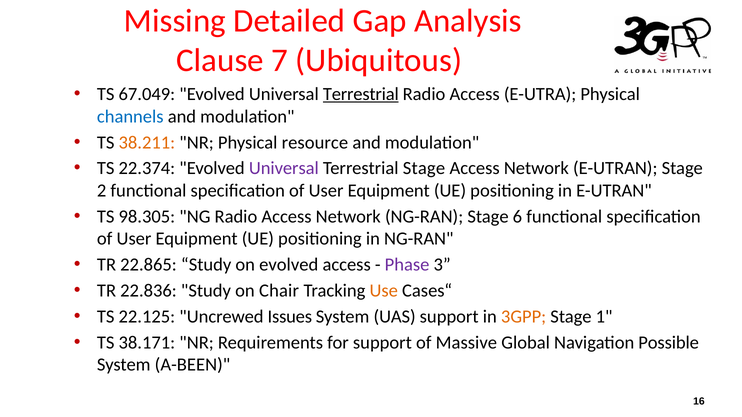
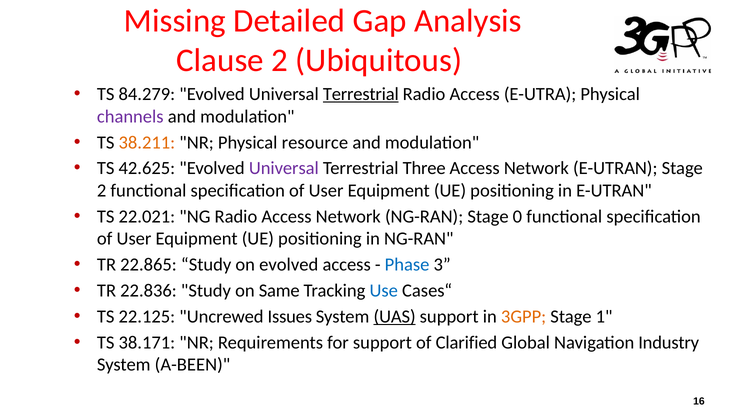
Clause 7: 7 -> 2 (280, 60)
67.049: 67.049 -> 84.279 (147, 94)
channels colour: blue -> purple (130, 117)
22.374: 22.374 -> 42.625 (147, 169)
Terrestrial Stage: Stage -> Three (424, 169)
98.305: 98.305 -> 22.021 (147, 217)
6: 6 -> 0 (517, 217)
Phase colour: purple -> blue (407, 265)
Chair: Chair -> Same (279, 291)
Use colour: orange -> blue (384, 291)
UAS underline: none -> present (395, 317)
Massive: Massive -> Clarified (466, 343)
Possible: Possible -> Industry (669, 343)
